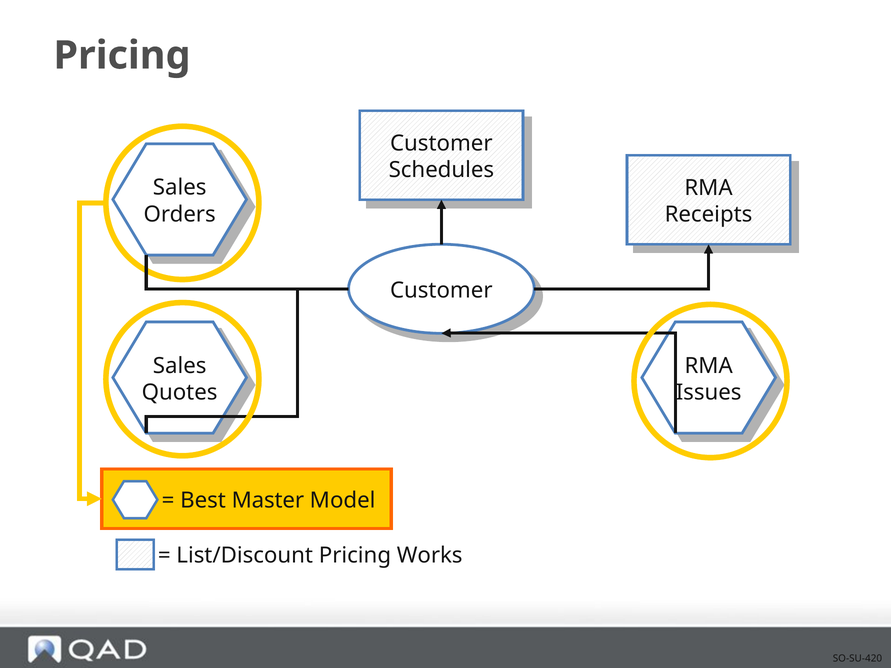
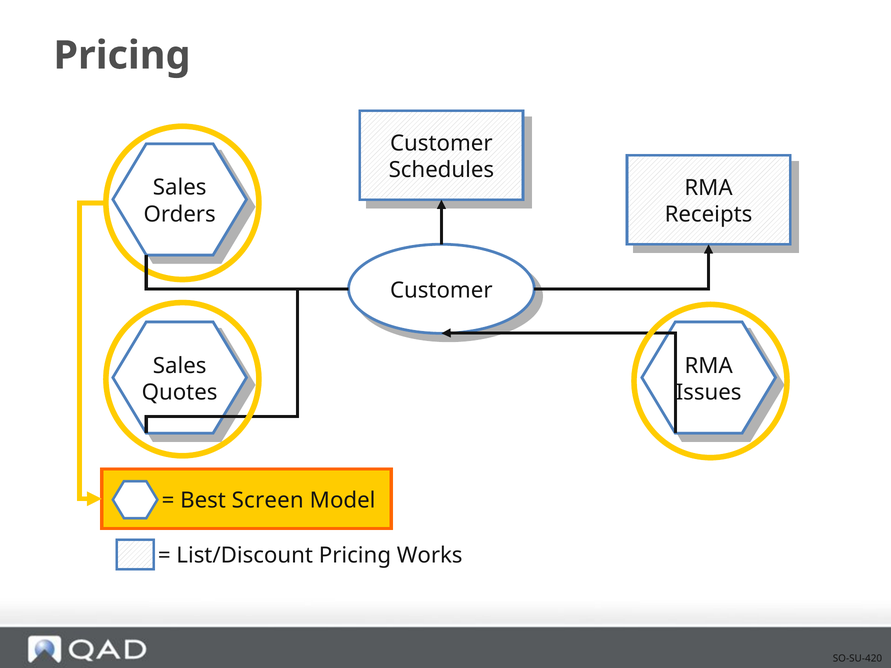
Master: Master -> Screen (268, 501)
